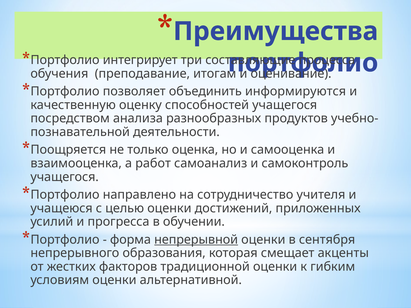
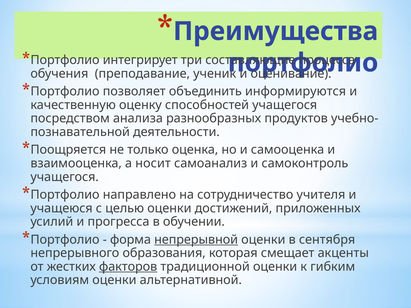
итогам: итогам -> ученик (215, 74)
работ: работ -> носит (153, 163)
факторов underline: none -> present (128, 267)
